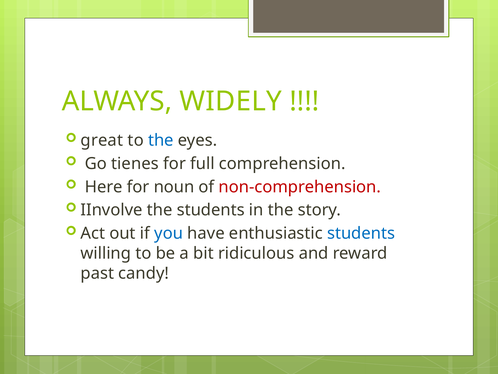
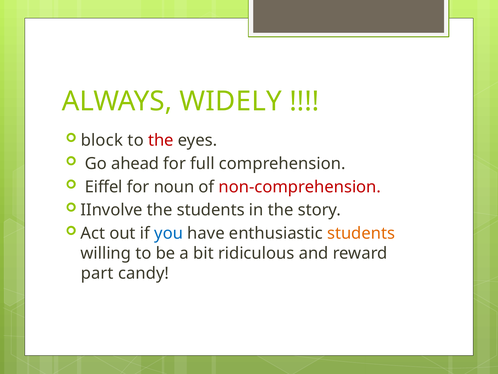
great: great -> block (102, 140)
the colour: blue -> red (161, 140)
tienes: tienes -> ahead (135, 163)
Here: Here -> Eiffel (104, 187)
students colour: blue -> orange (361, 233)
past: past -> part (97, 273)
